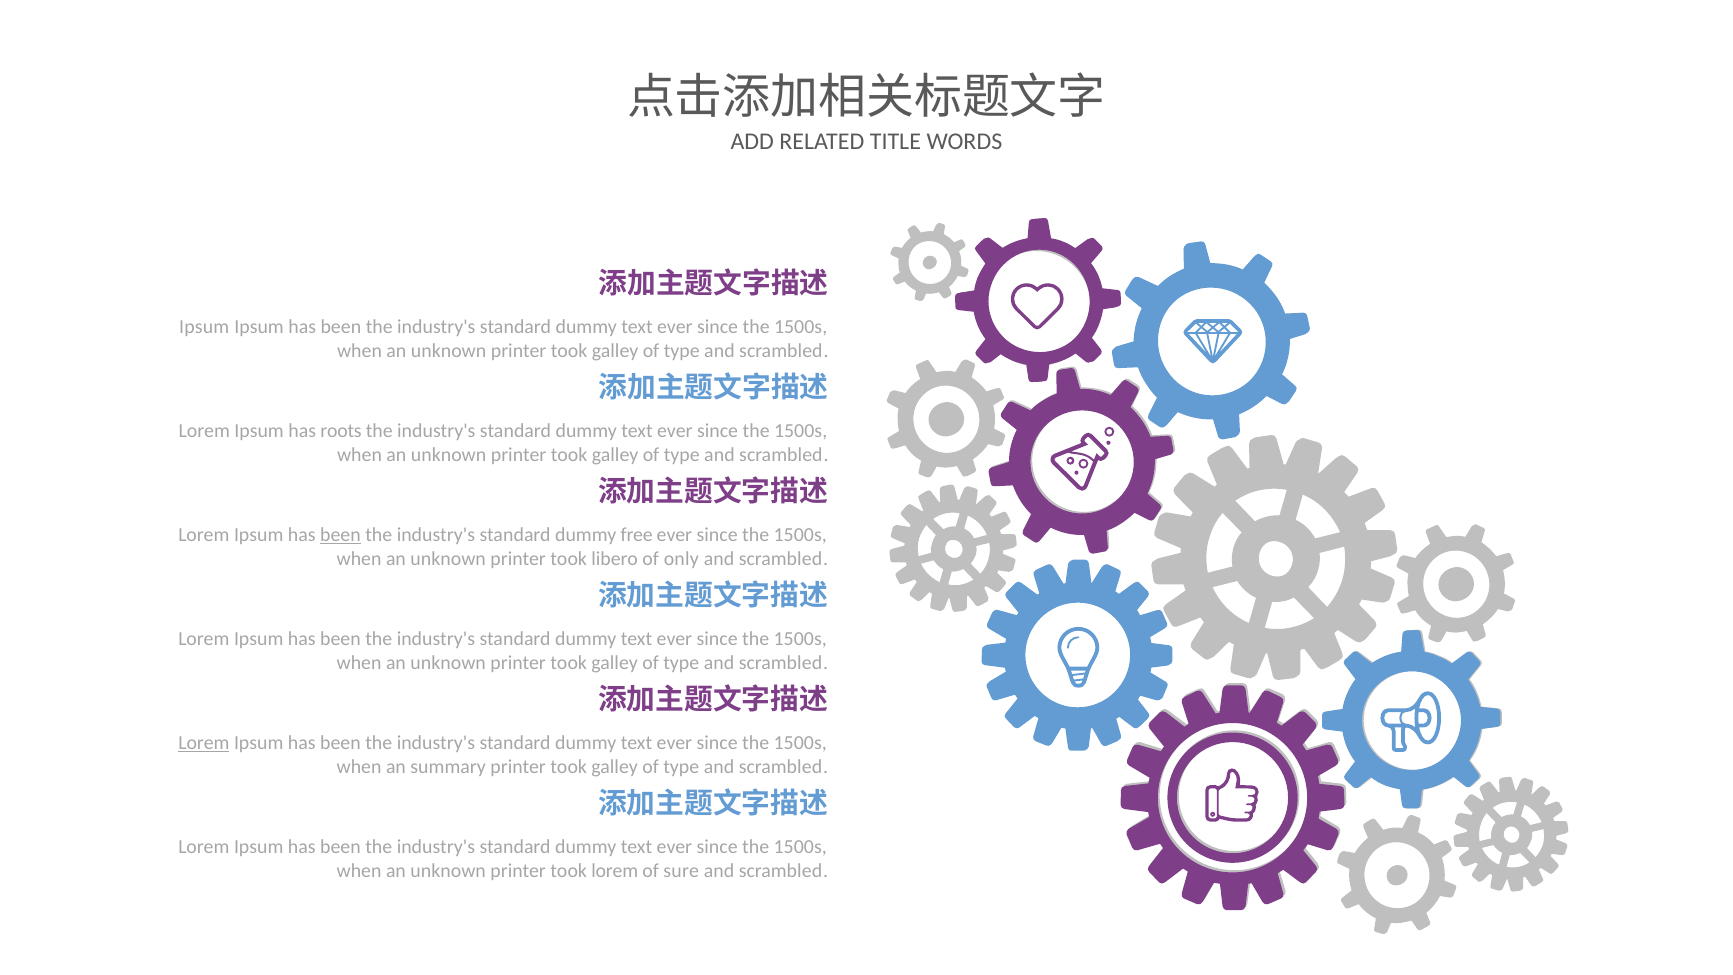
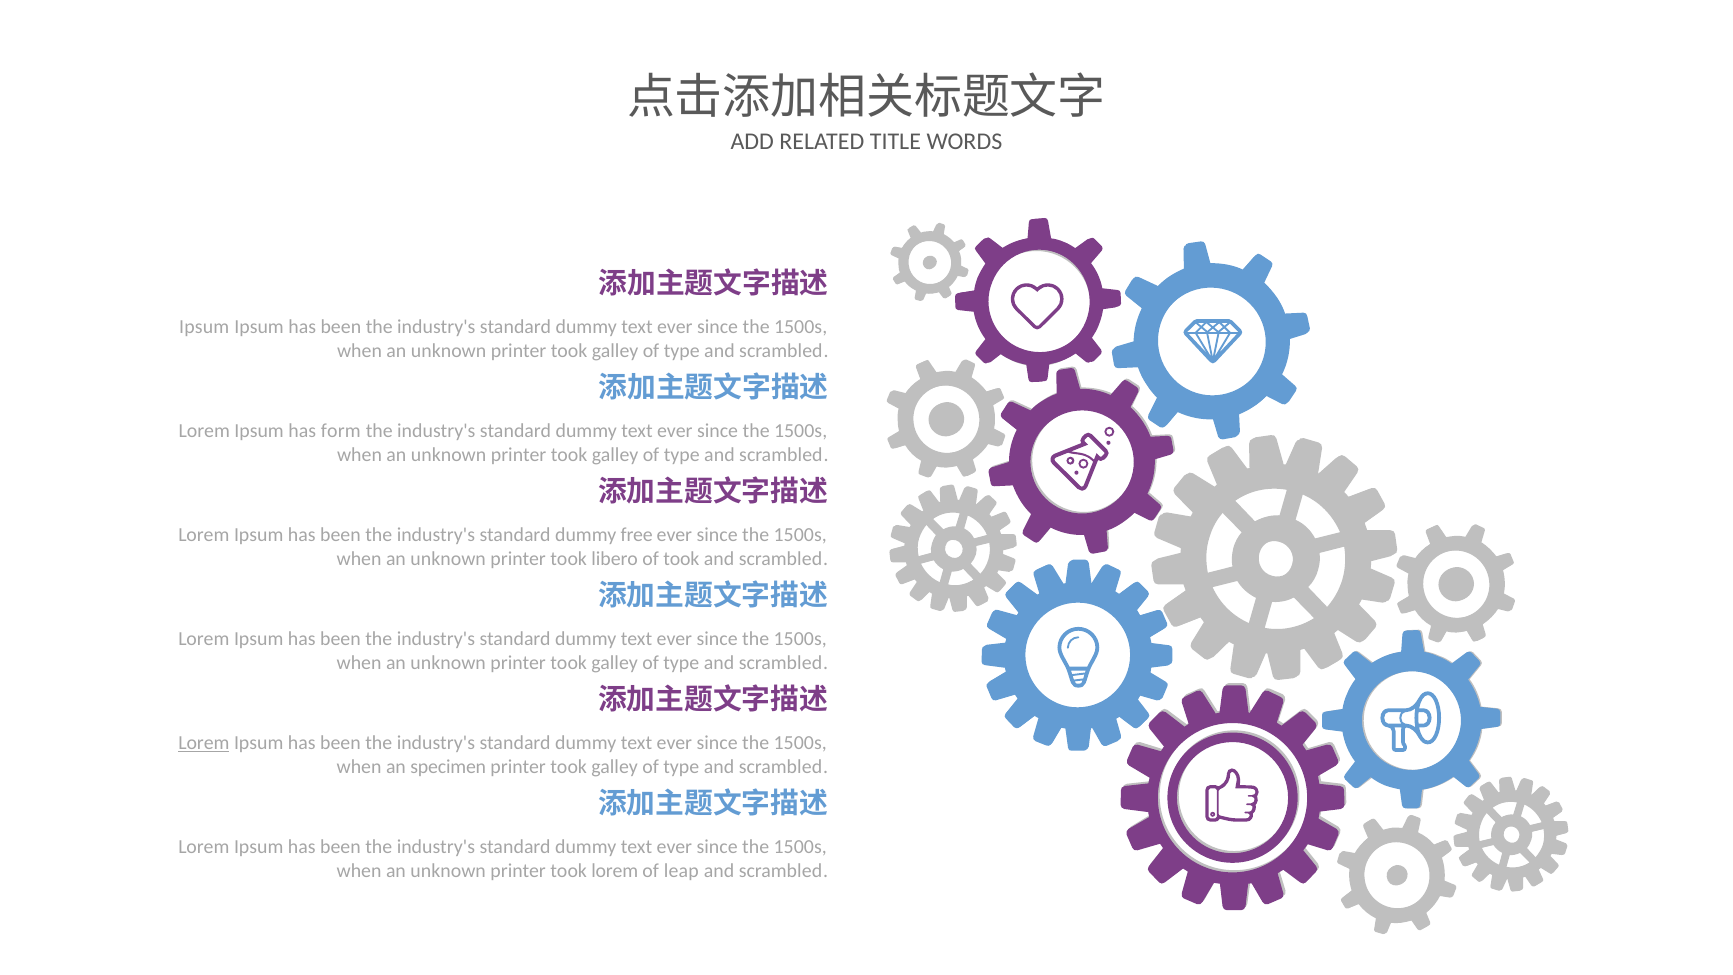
roots: roots -> form (341, 431)
been underline: present -> none (340, 535)
of only: only -> took (681, 559)
summary: summary -> specimen (448, 767)
sure: sure -> leap (681, 871)
